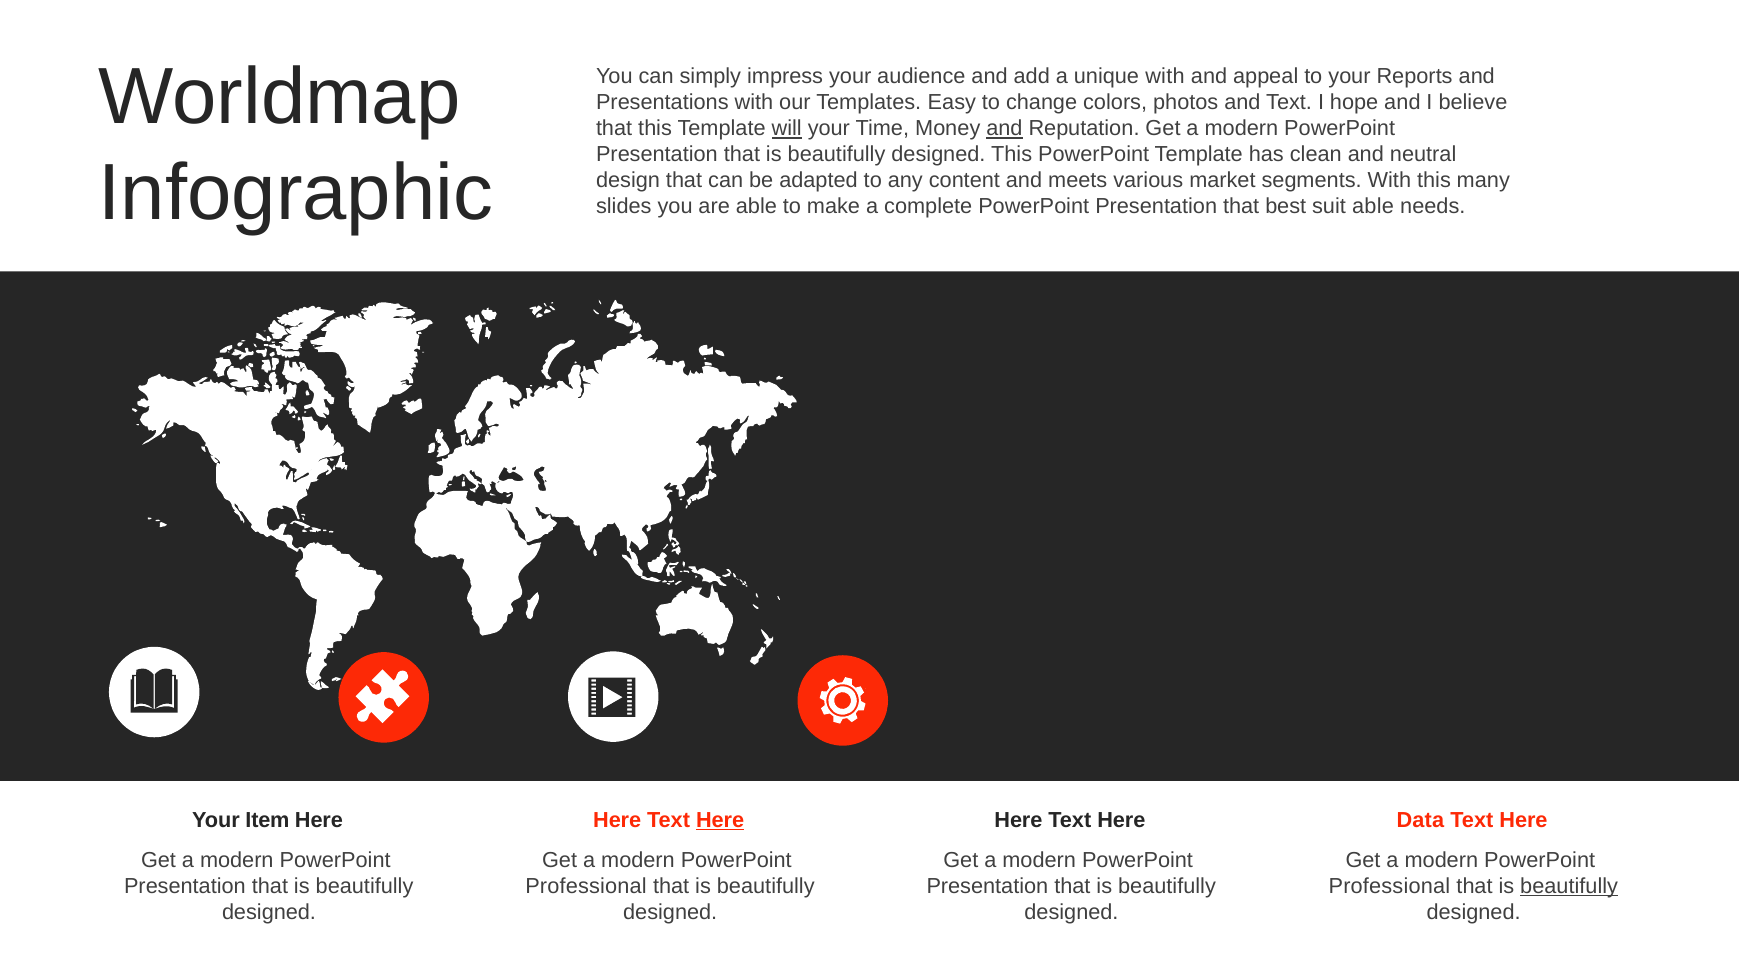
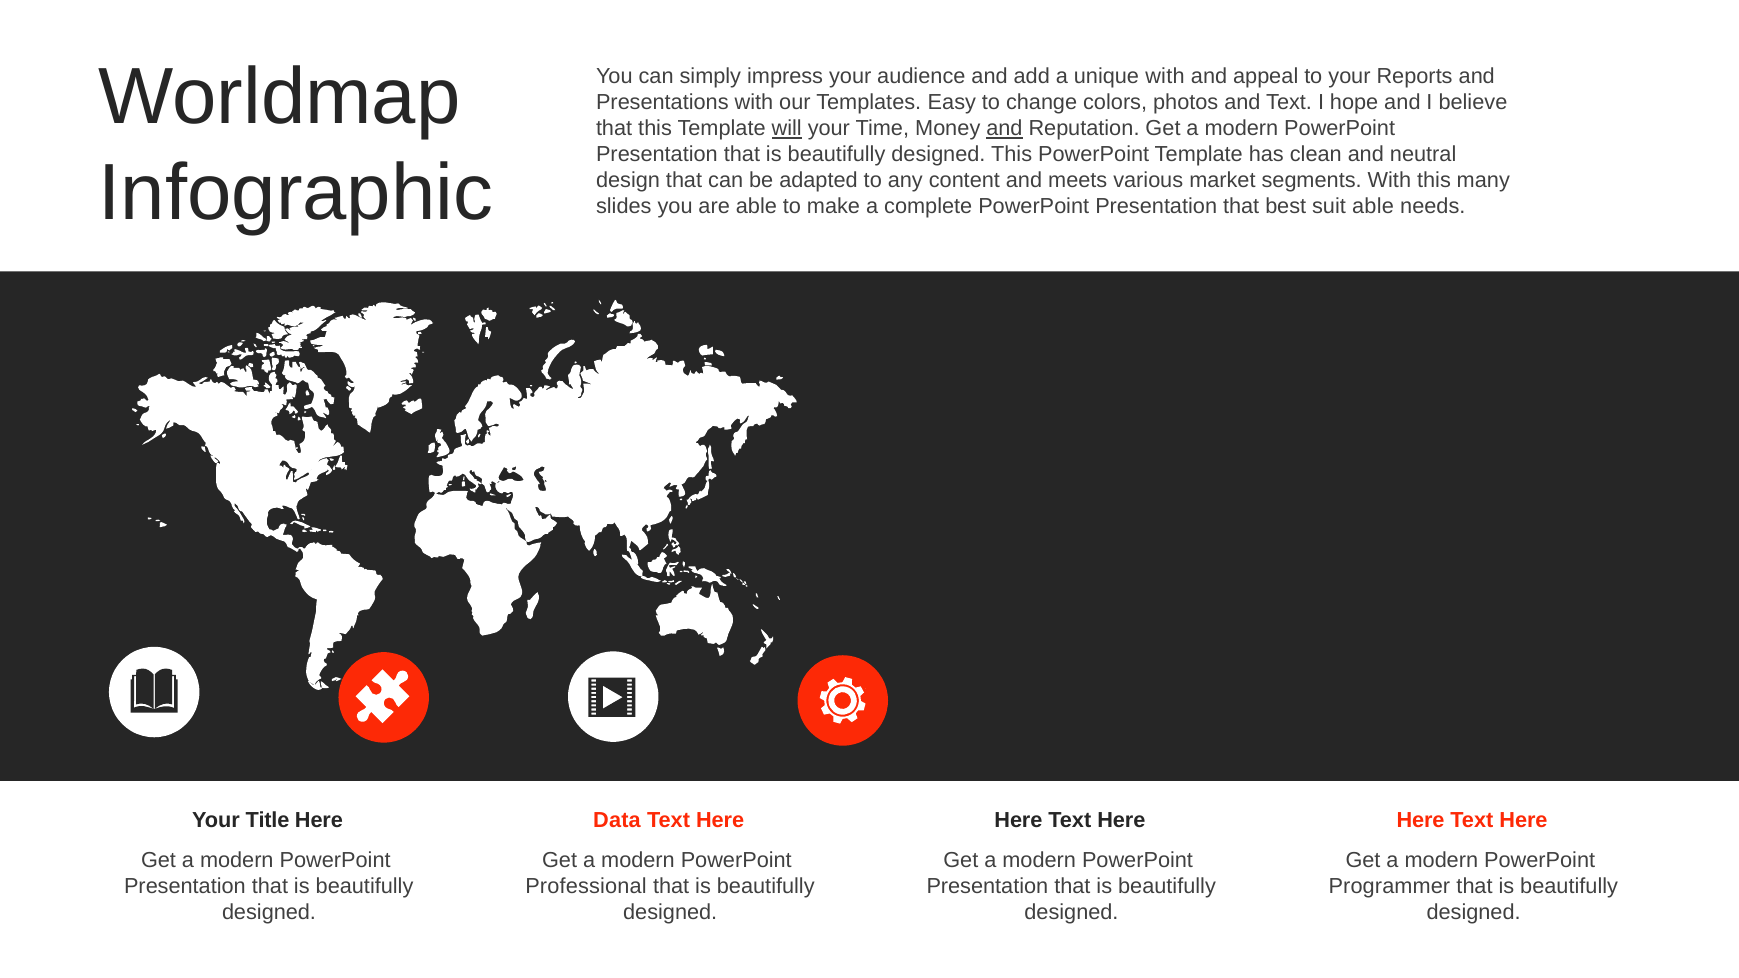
Item: Item -> Title (267, 820)
Here: Here -> Data (617, 820)
Here underline: present -> none (720, 820)
Data: Data -> Here (1421, 820)
Professional: Professional -> Programmer (1389, 886)
beautifully underline: present -> none (1569, 886)
